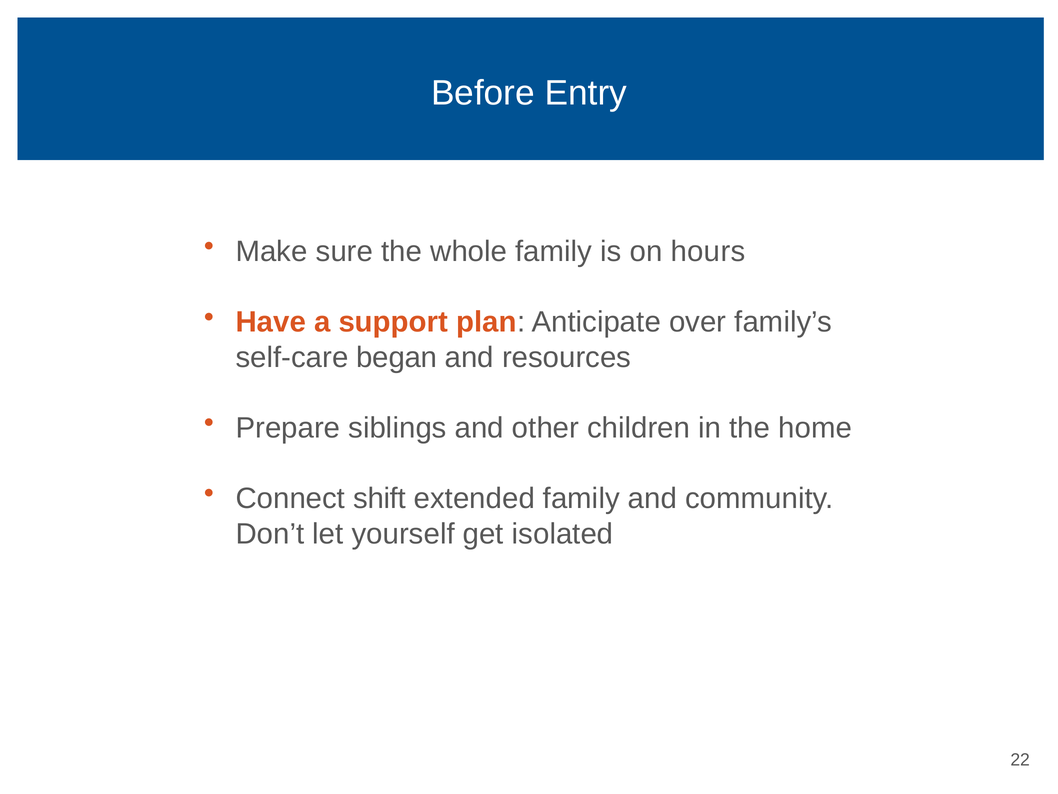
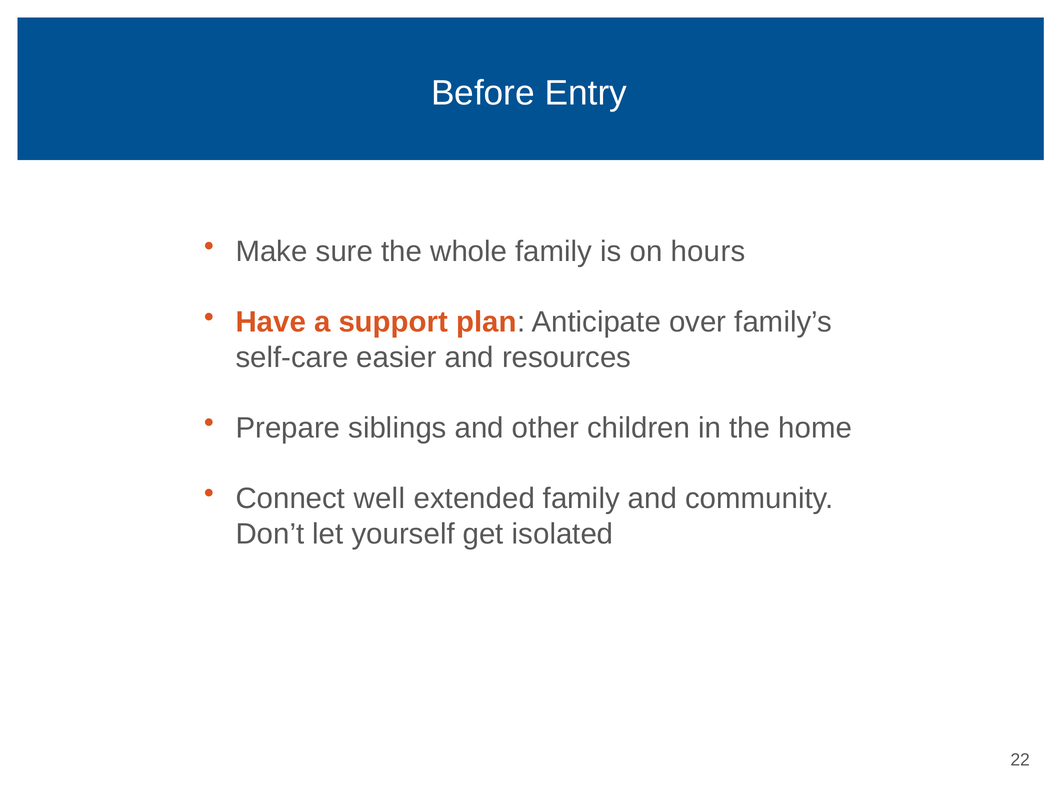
began: began -> easier (397, 357)
shift: shift -> well (379, 498)
